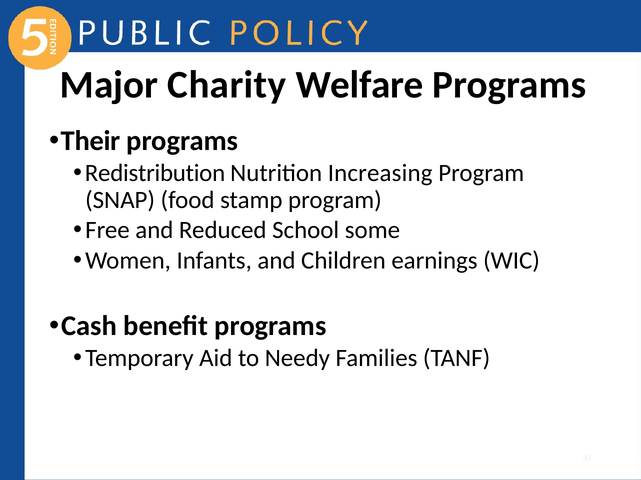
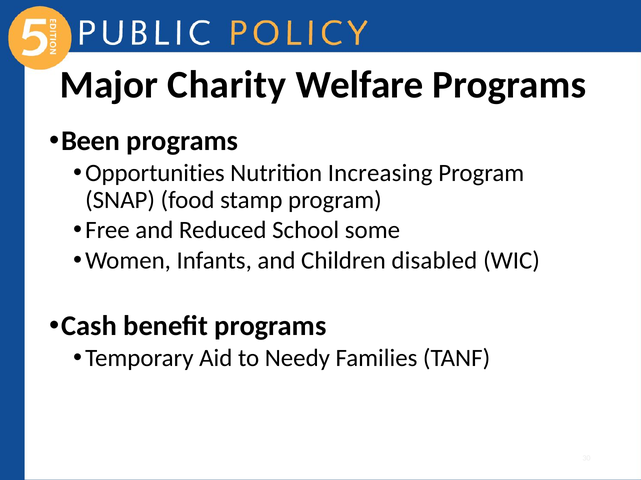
Their: Their -> Been (91, 141)
Redistribution: Redistribution -> Opportunities (155, 173)
earnings: earnings -> disabled (434, 261)
